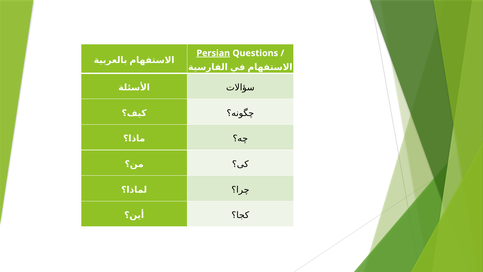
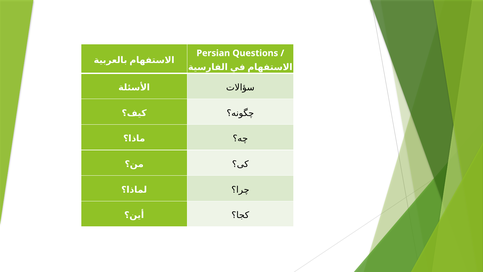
Persian underline: present -> none (213, 53)
